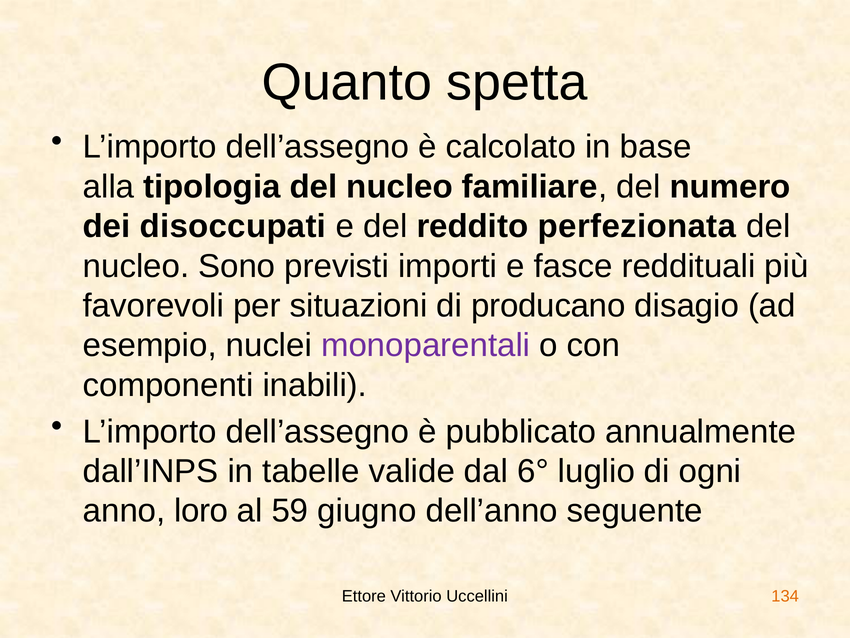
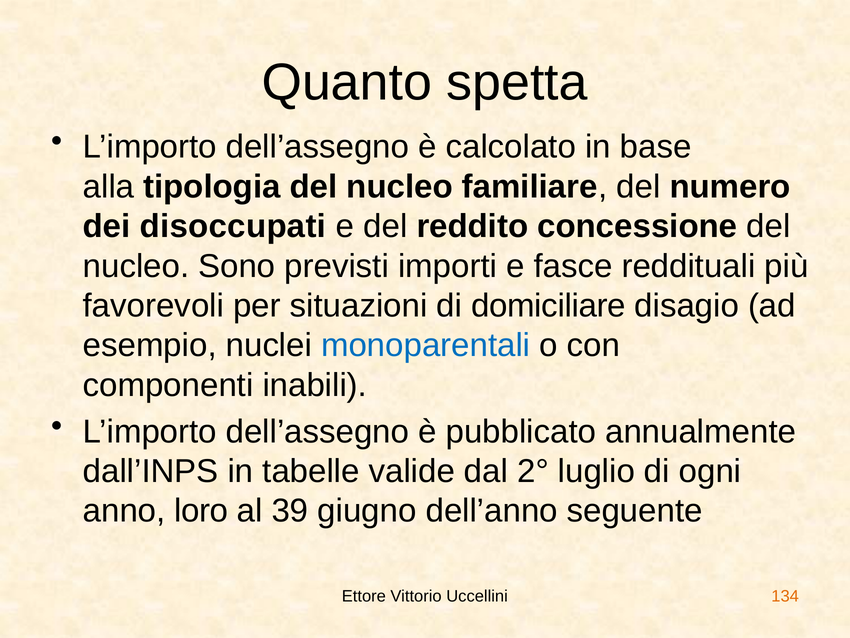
perfezionata: perfezionata -> concessione (637, 226)
producano: producano -> domiciliare (548, 306)
monoparentali colour: purple -> blue (426, 345)
6°: 6° -> 2° (533, 471)
59: 59 -> 39 (290, 511)
